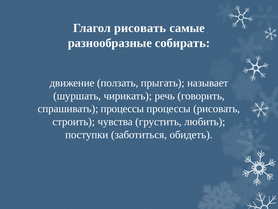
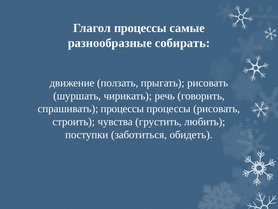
Глагол рисовать: рисовать -> процессы (140, 28)
прыгать называет: называет -> рисовать (208, 83)
